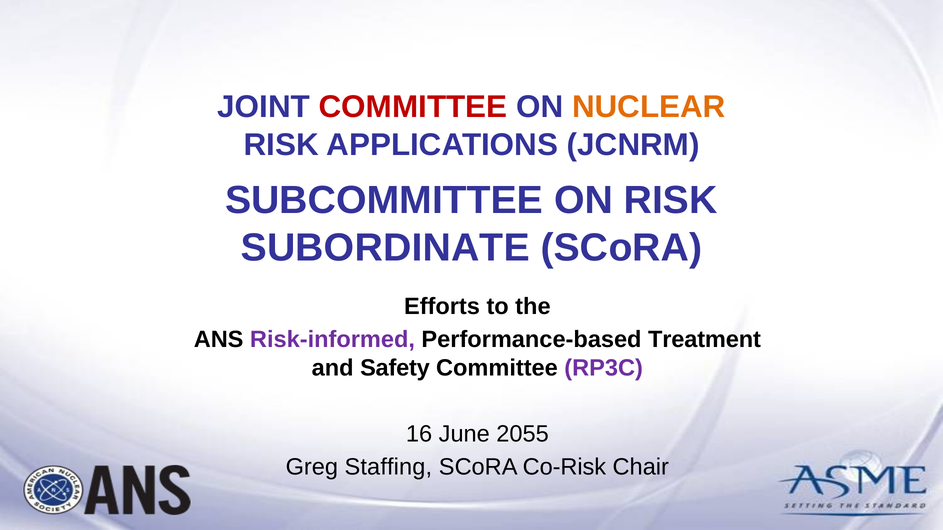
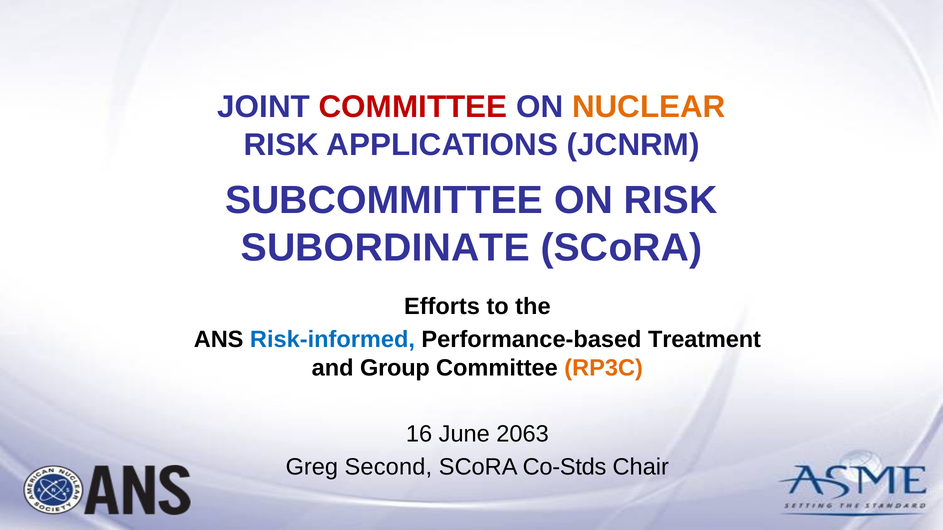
Risk-informed colour: purple -> blue (332, 340)
Safety: Safety -> Group (395, 368)
RP3C colour: purple -> orange (604, 368)
2055: 2055 -> 2063 (523, 434)
Staffing: Staffing -> Second (388, 467)
Co-Risk: Co-Risk -> Co-Stds (564, 467)
